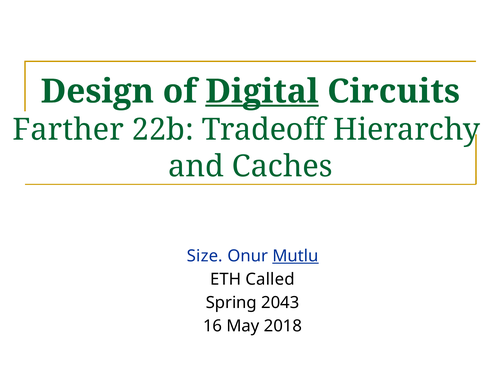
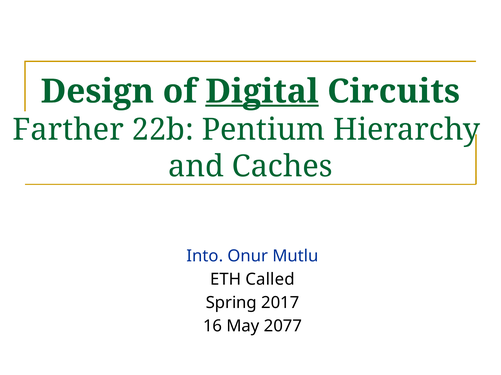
Tradeoff: Tradeoff -> Pentium (263, 130)
Size: Size -> Into (205, 257)
Mutlu underline: present -> none (295, 257)
2043: 2043 -> 2017 (280, 303)
2018: 2018 -> 2077 (283, 327)
